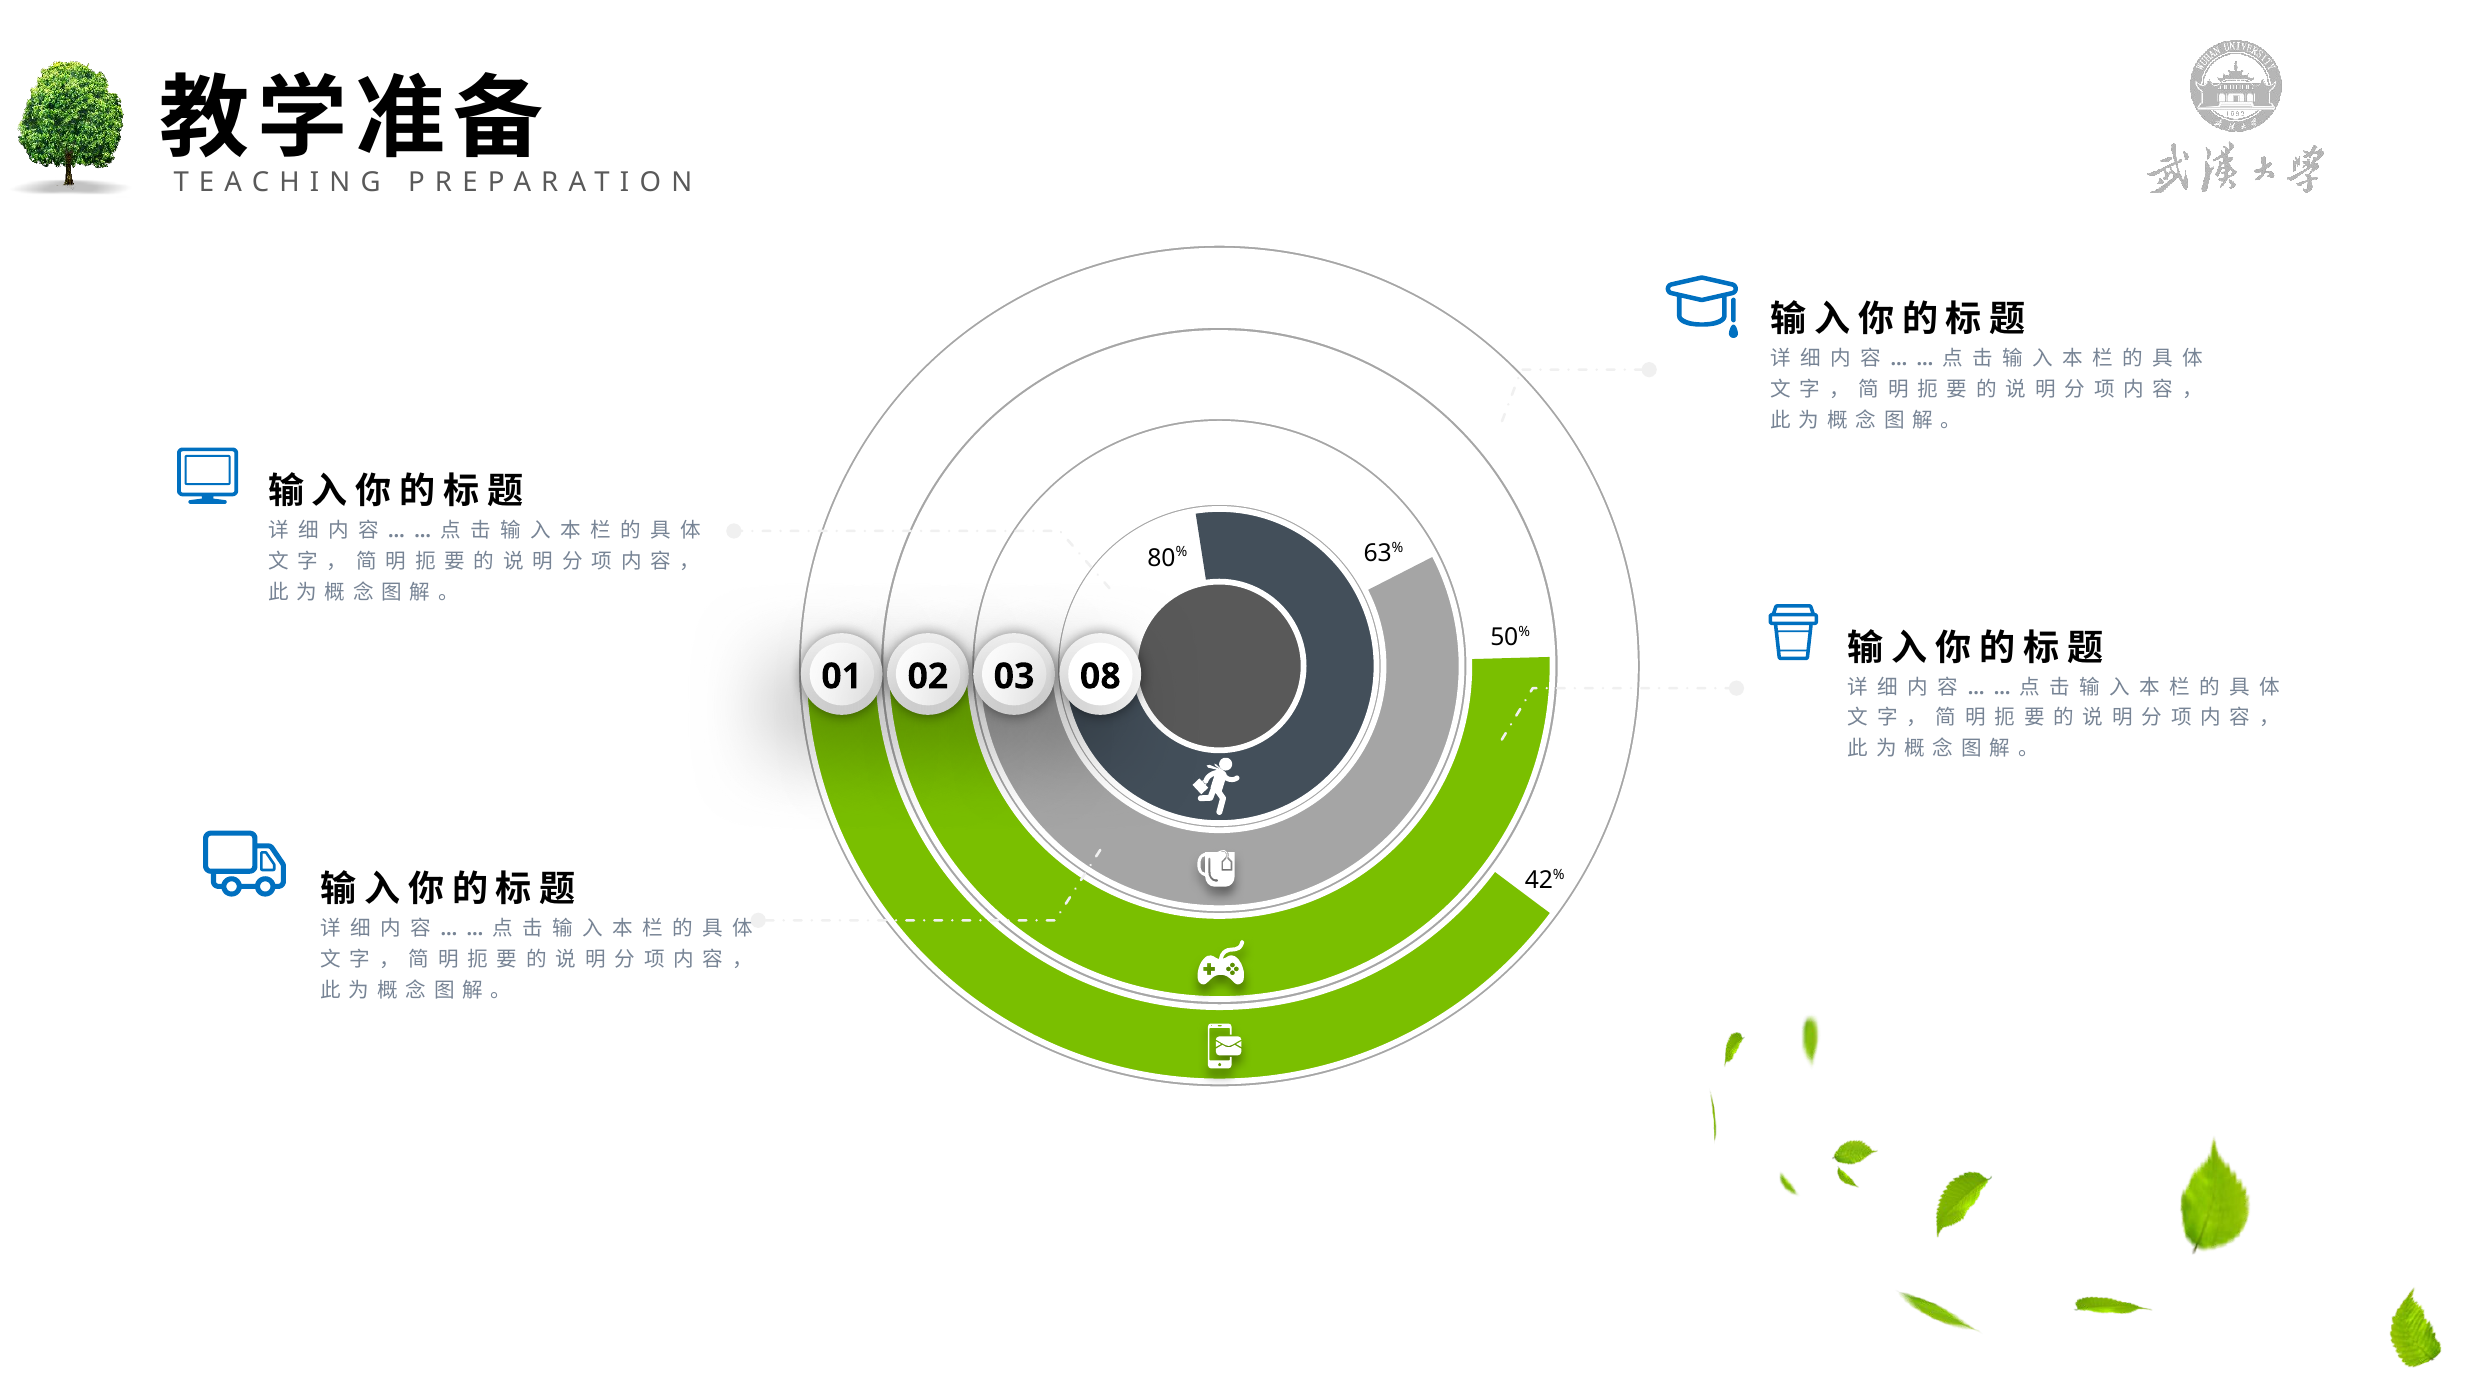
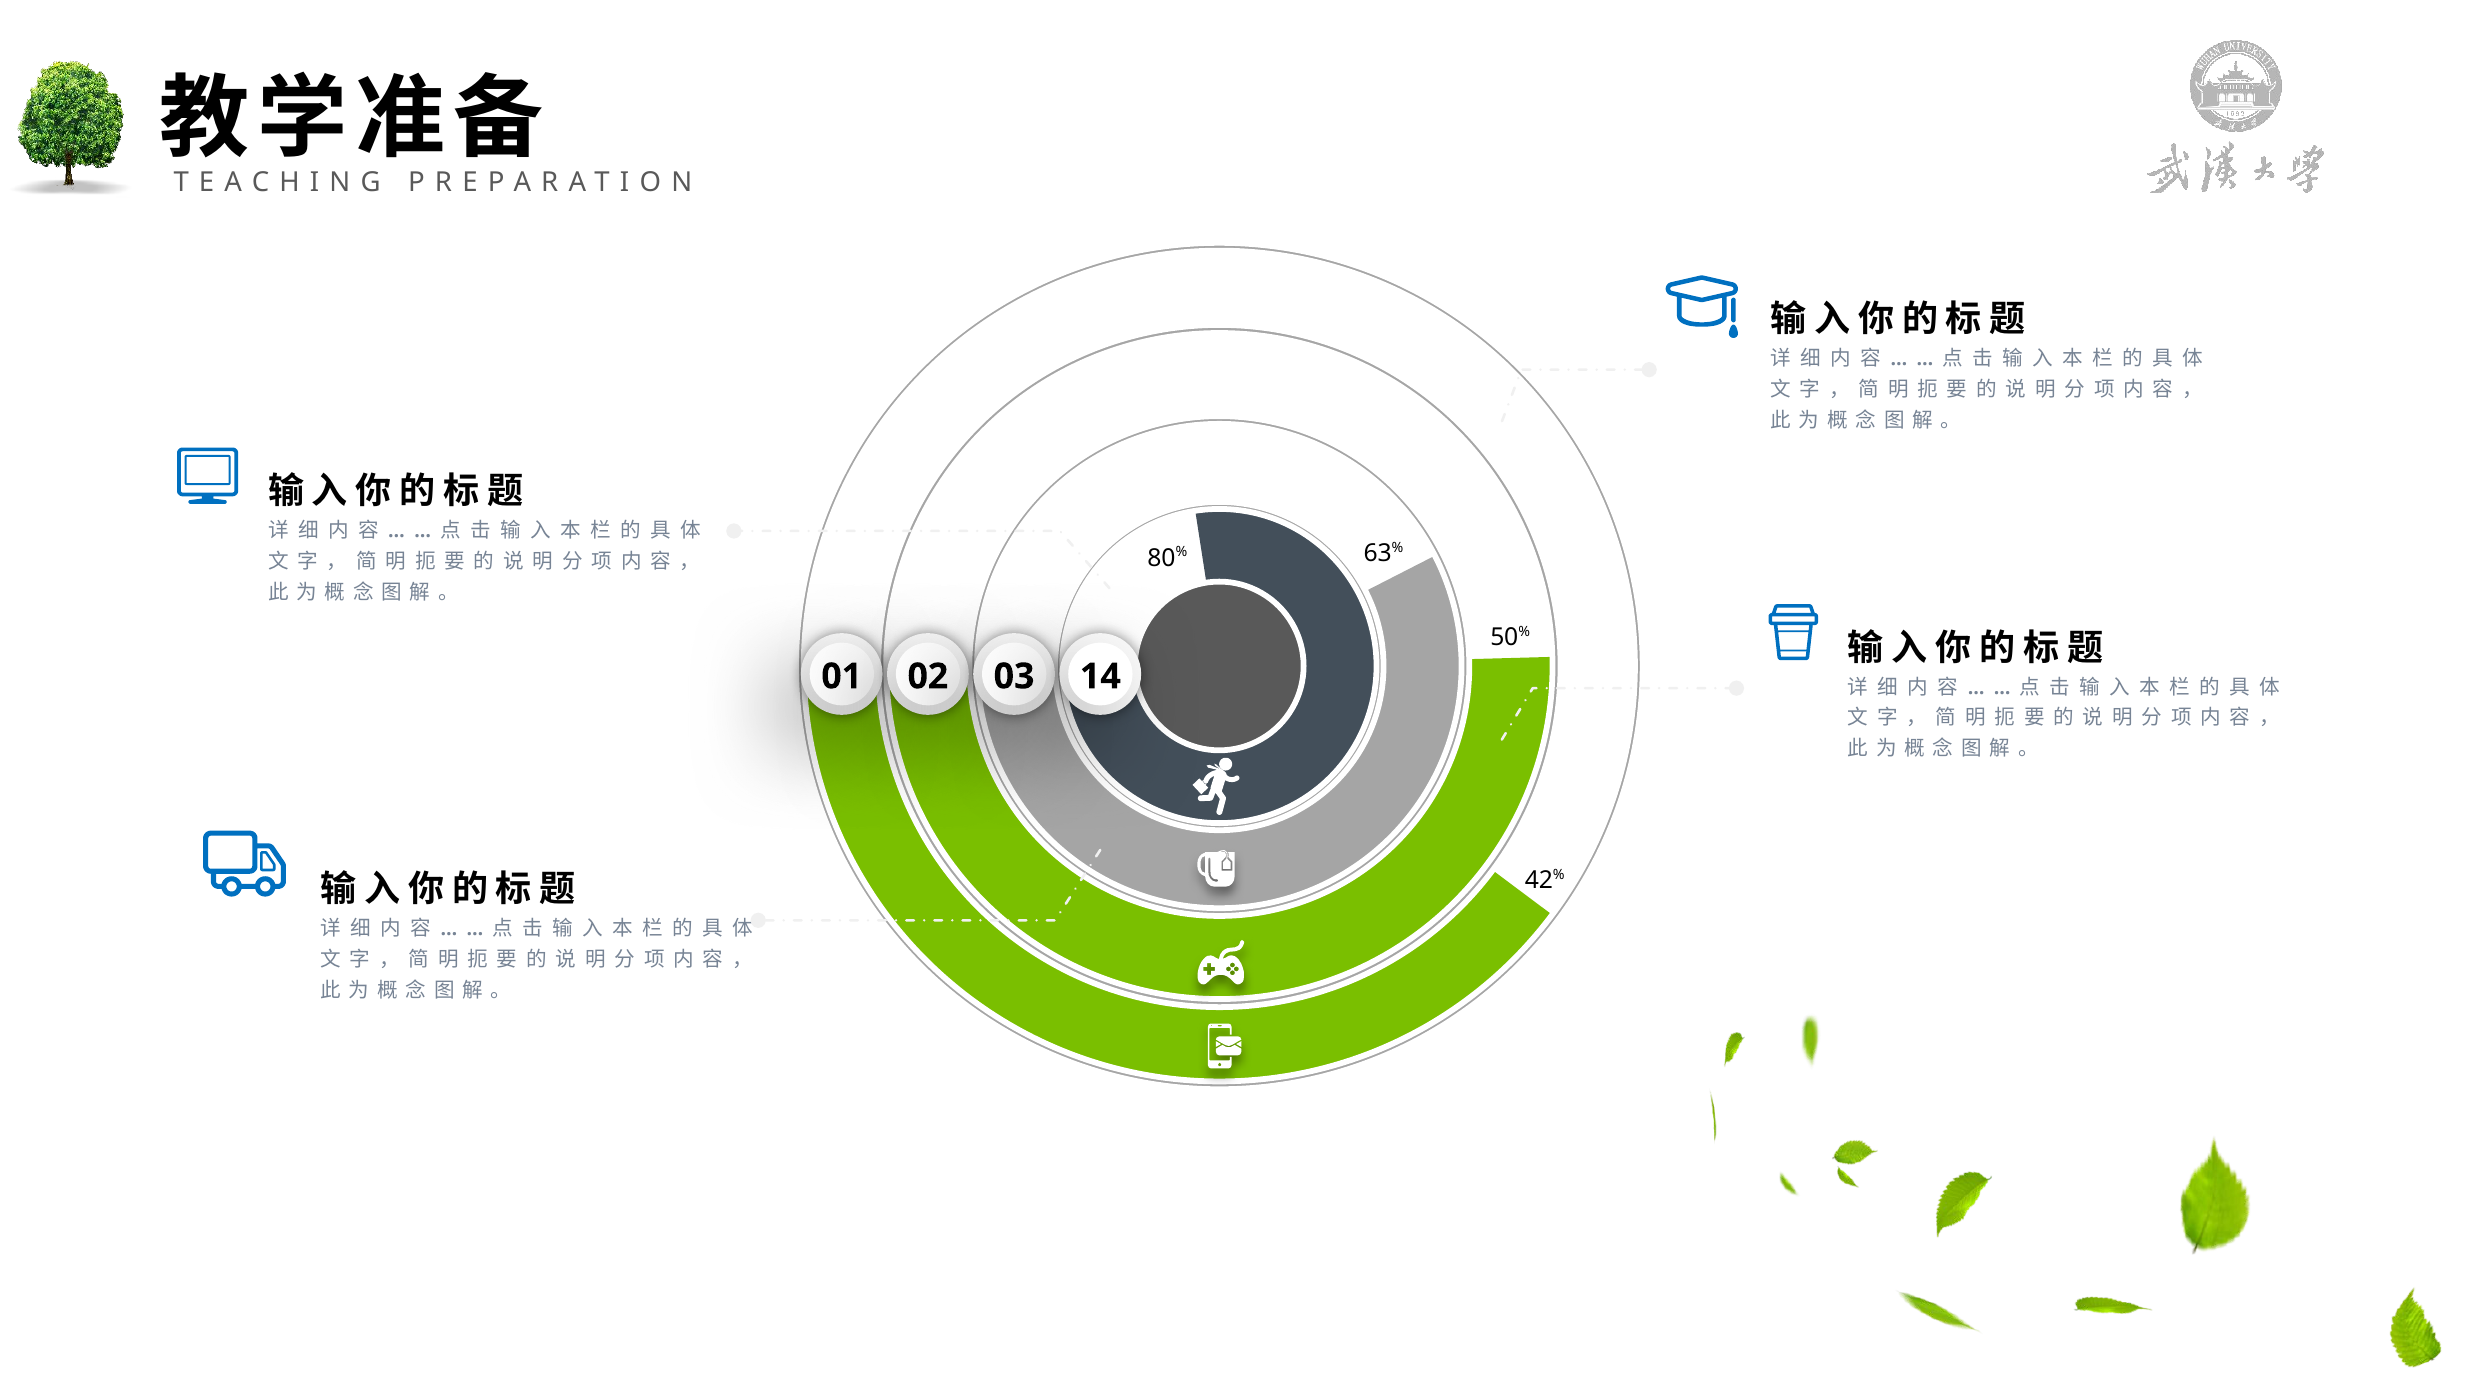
08: 08 -> 14 (1100, 677)
